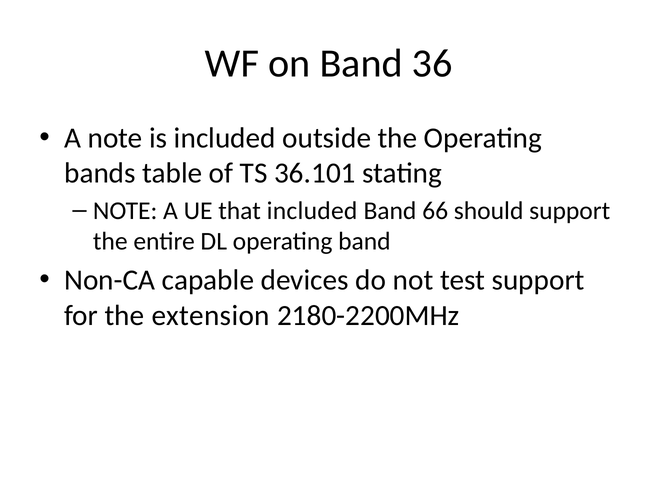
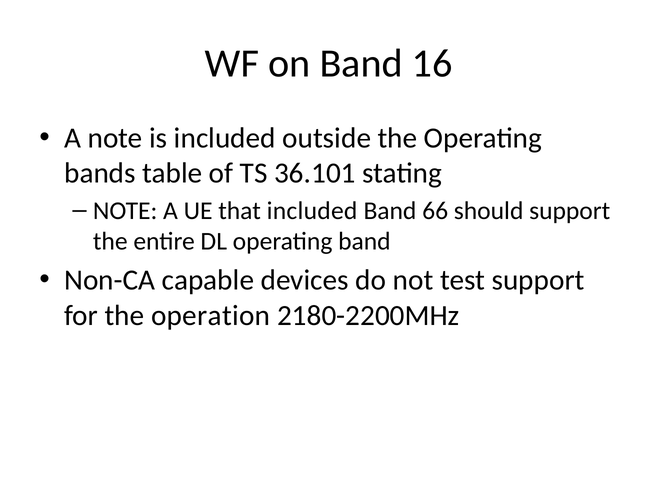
36: 36 -> 16 (432, 64)
extension: extension -> operation (211, 316)
